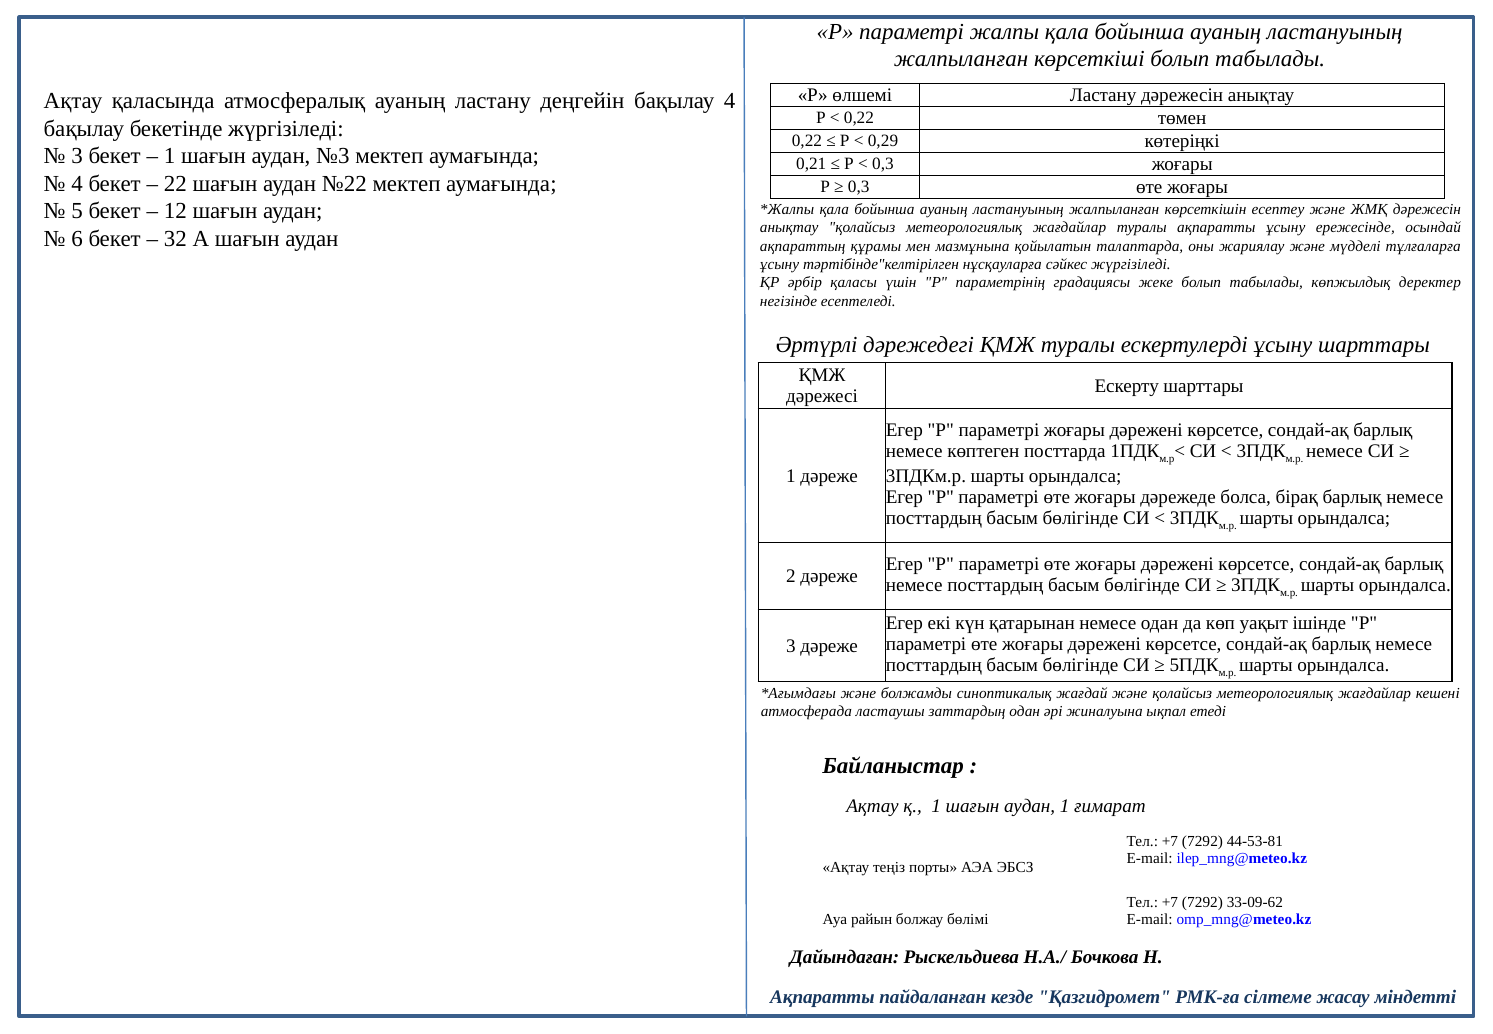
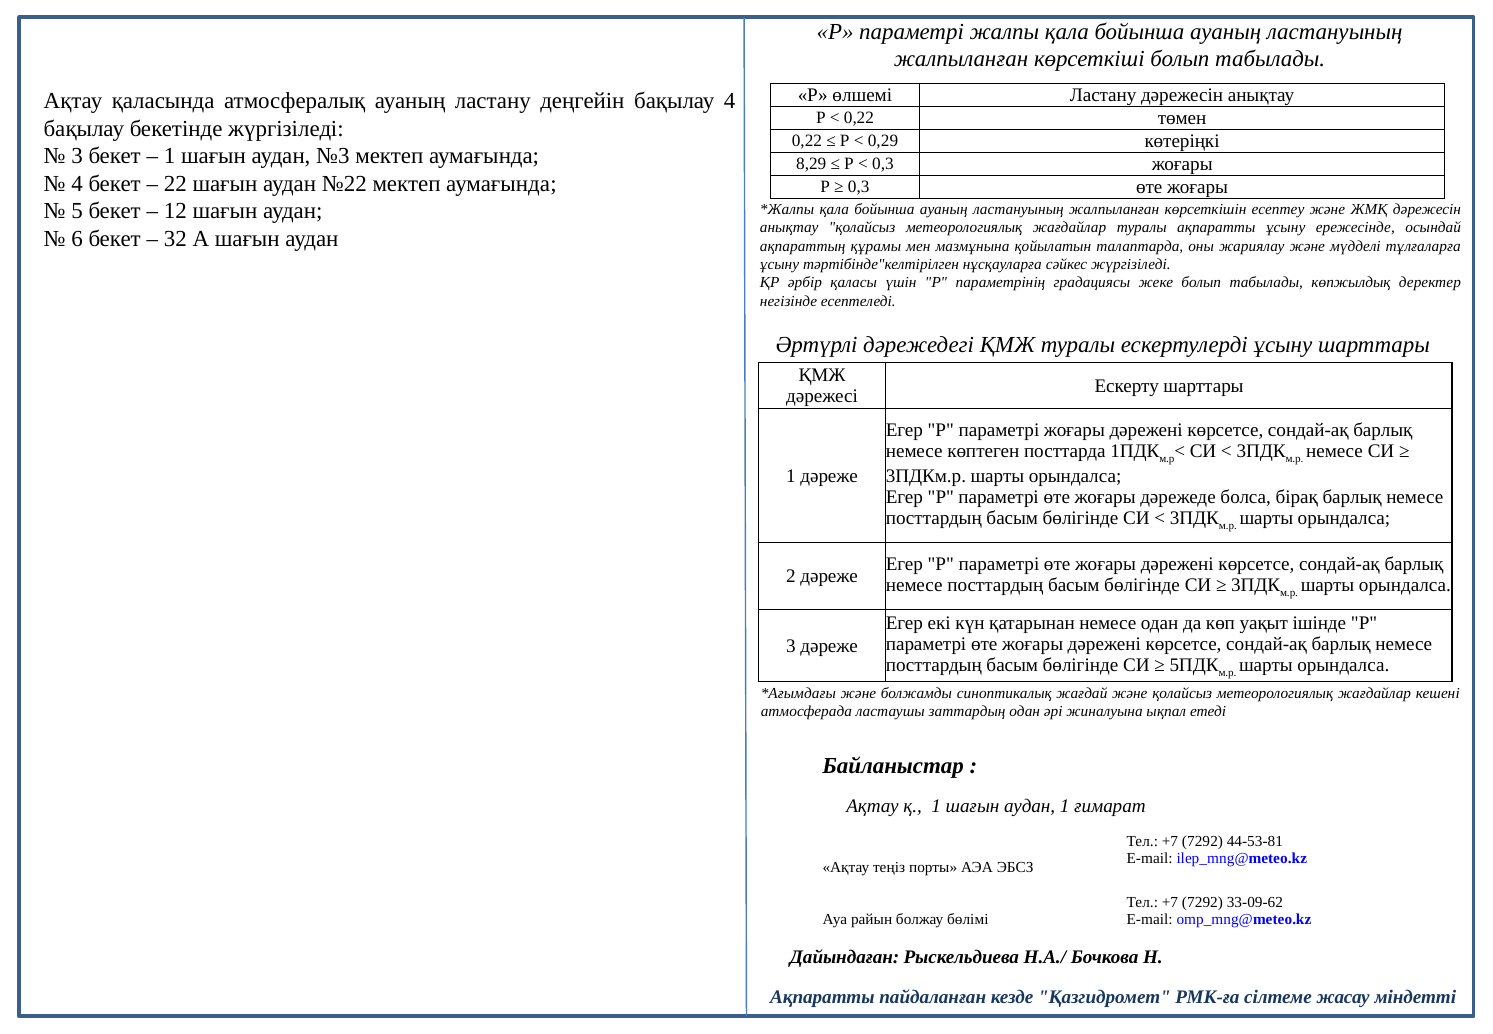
0,21: 0,21 -> 8,29 (811, 164)
